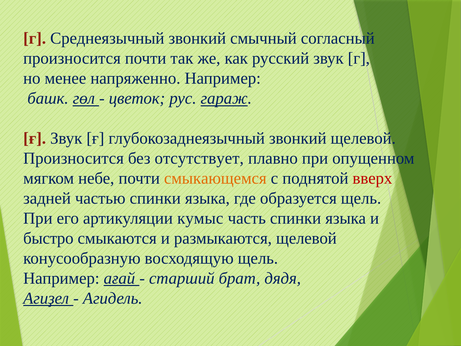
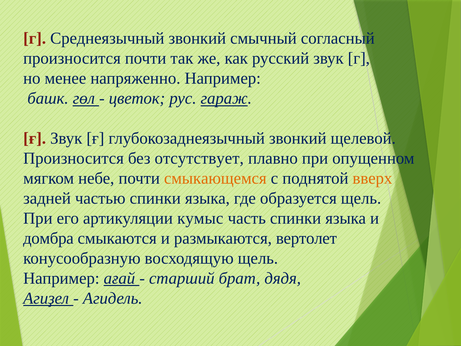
вверх colour: red -> orange (372, 178)
быстро: быстро -> домбра (48, 238)
размыкаются щелевой: щелевой -> вертолет (306, 238)
